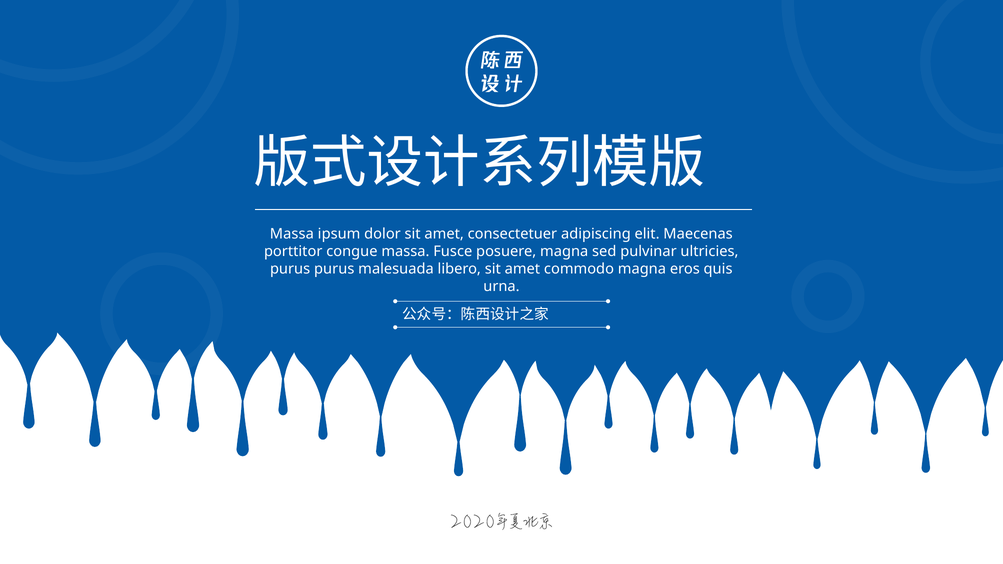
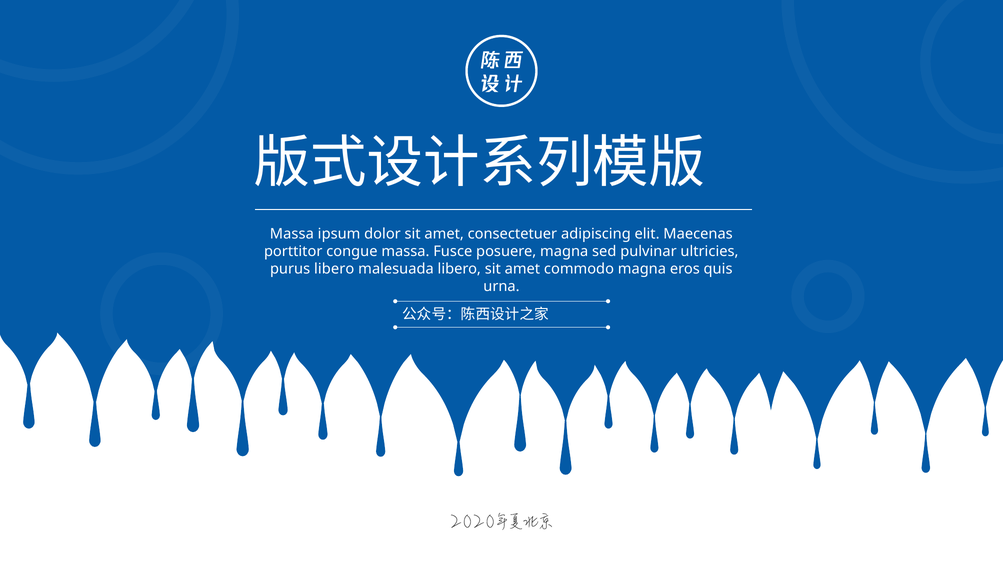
purus purus: purus -> libero (334, 269)
